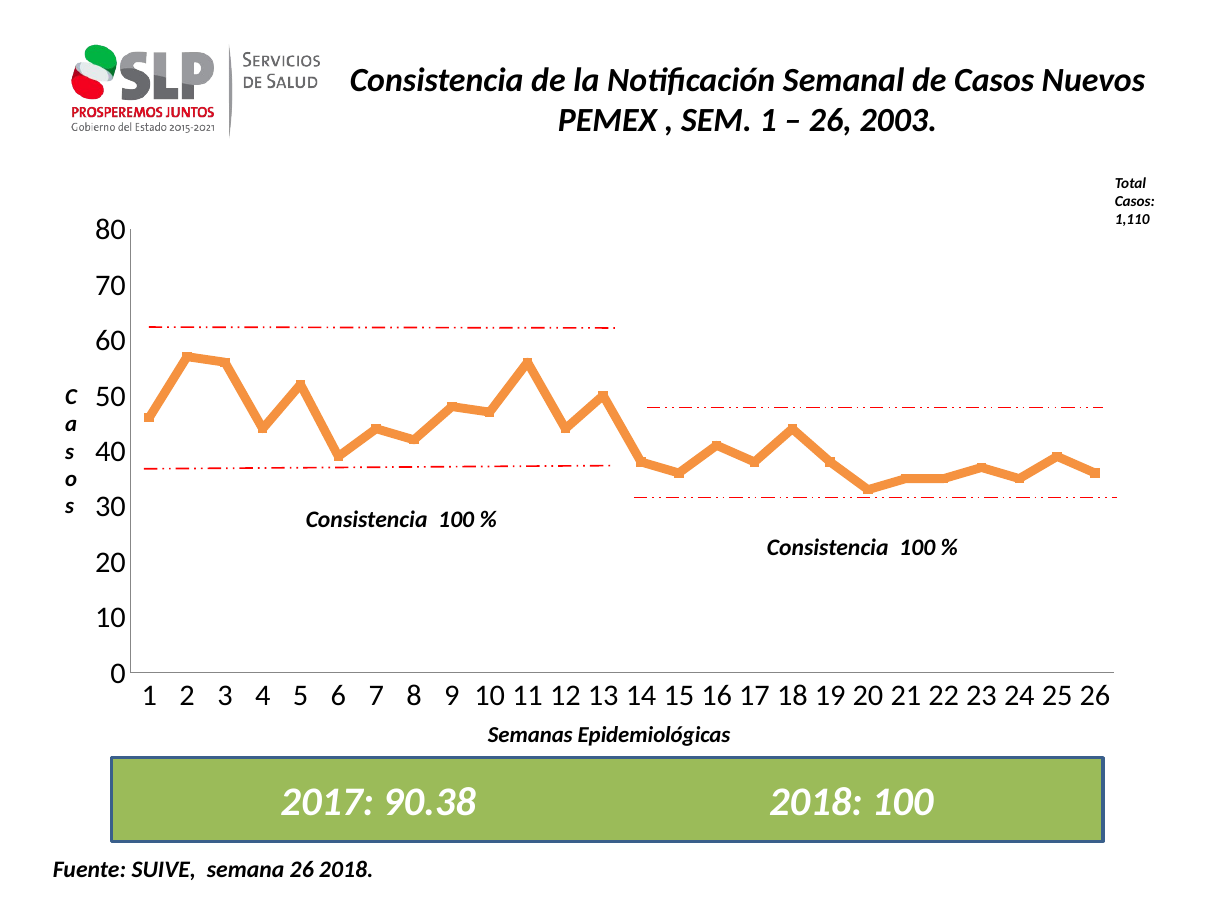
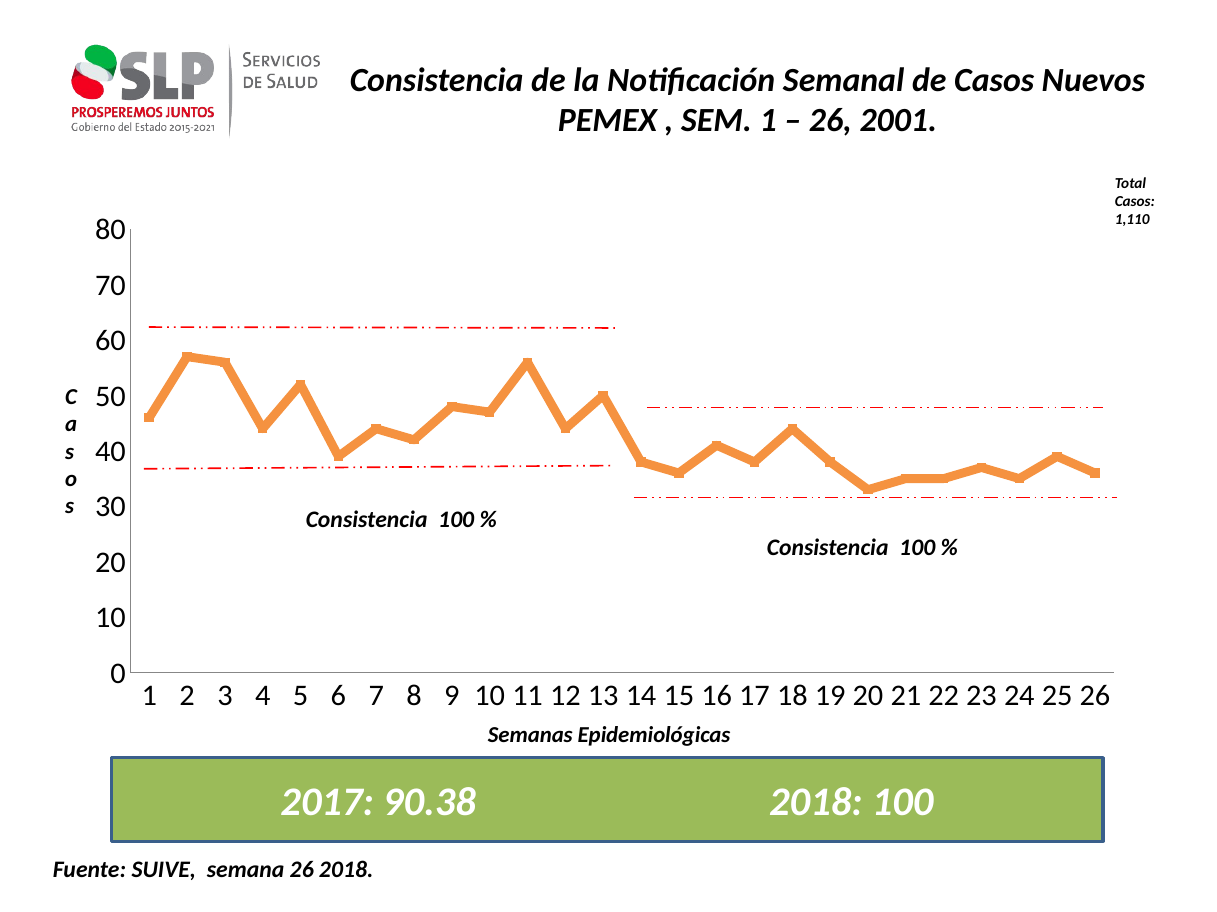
2003: 2003 -> 2001 (898, 121)
